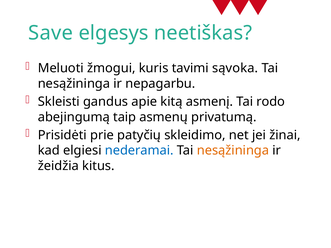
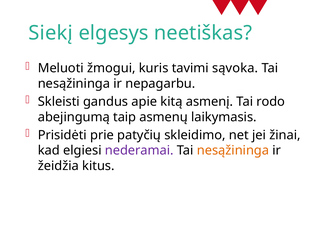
Save: Save -> Siekį (51, 33)
privatumą: privatumą -> laikymasis (224, 117)
nederamai colour: blue -> purple (139, 151)
